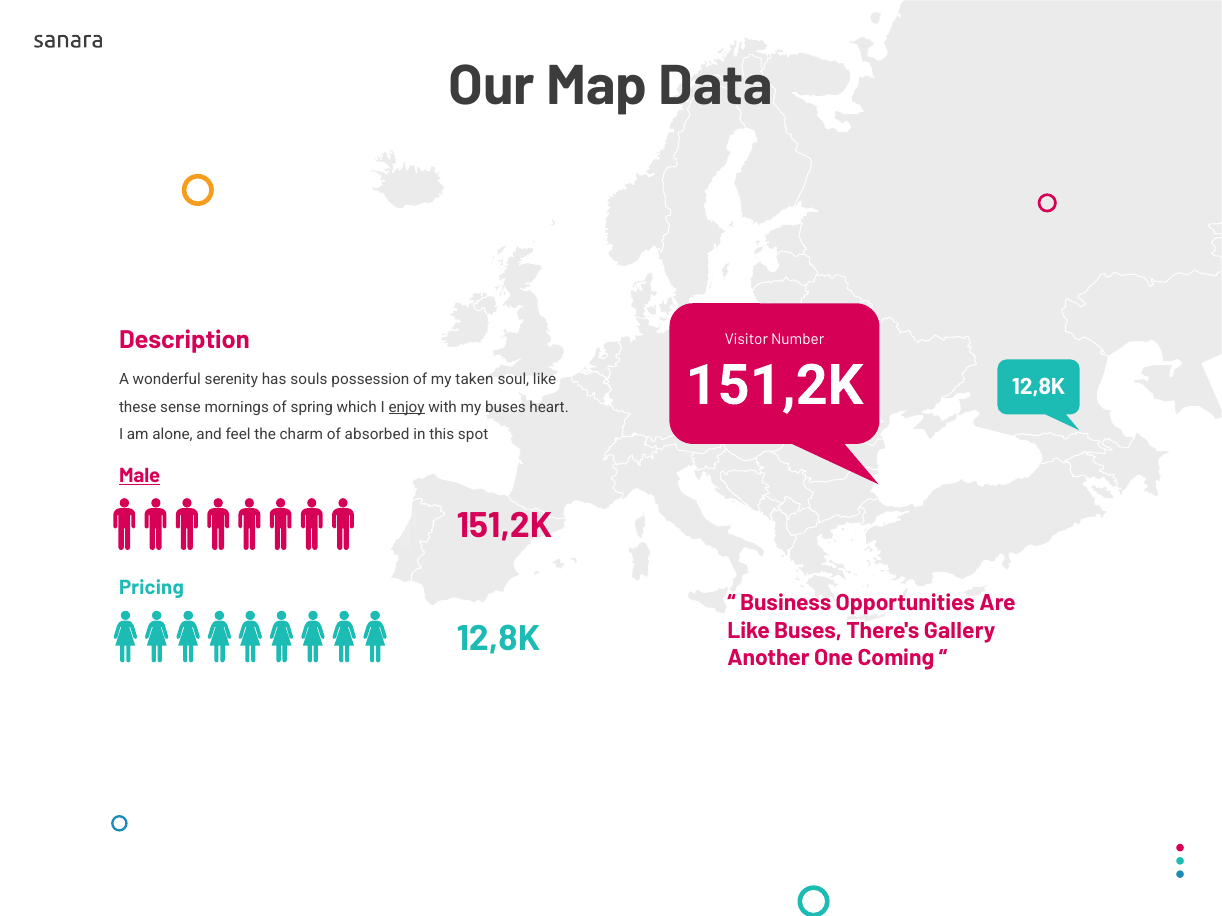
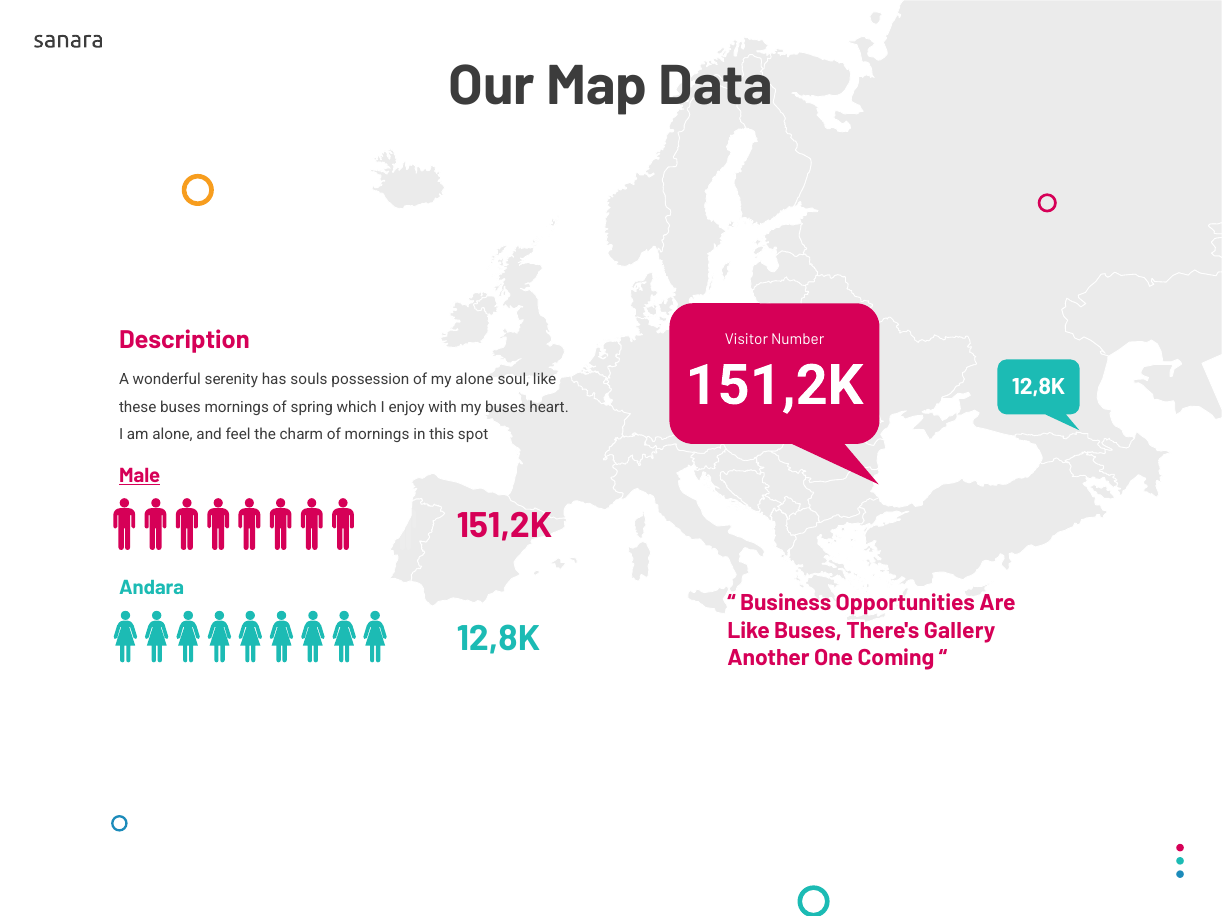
my taken: taken -> alone (474, 380)
these sense: sense -> buses (181, 407)
enjoy underline: present -> none (407, 407)
of absorbed: absorbed -> mornings (377, 435)
Pricing: Pricing -> Andara (152, 588)
